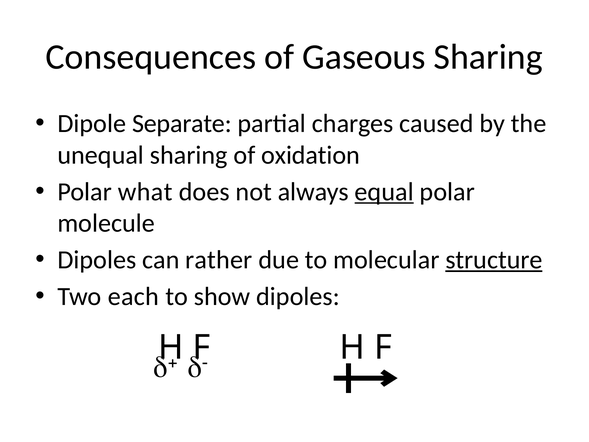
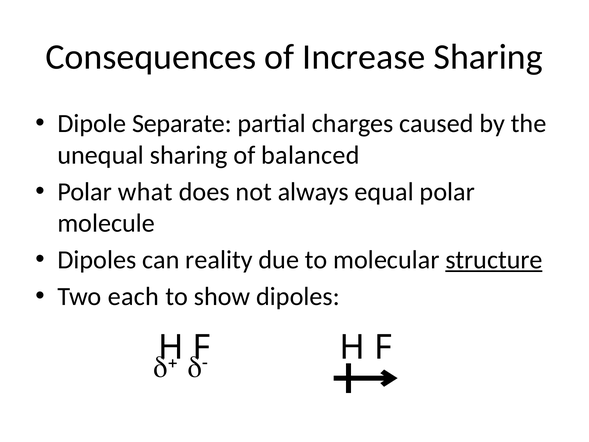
Gaseous: Gaseous -> Increase (364, 57)
oxidation: oxidation -> balanced (310, 155)
equal underline: present -> none (384, 192)
rather: rather -> reality (219, 260)
